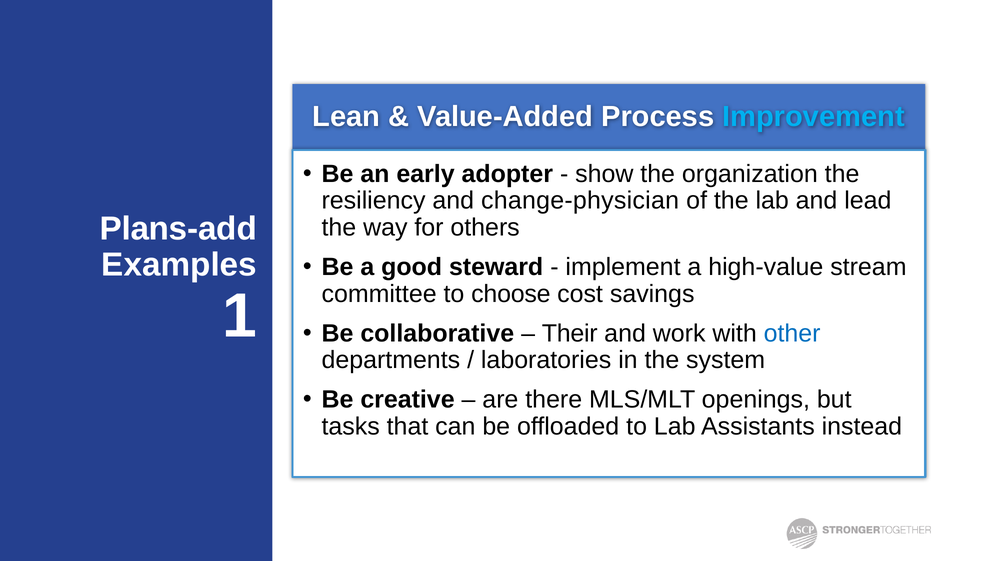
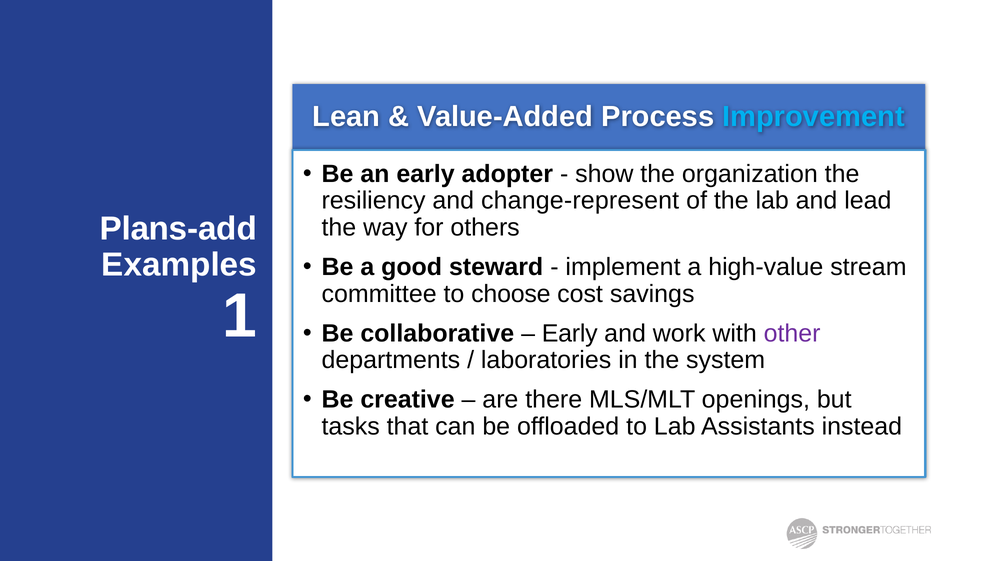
change-physician: change-physician -> change-represent (580, 201)
Their: Their -> Early (570, 334)
other colour: blue -> purple (792, 334)
